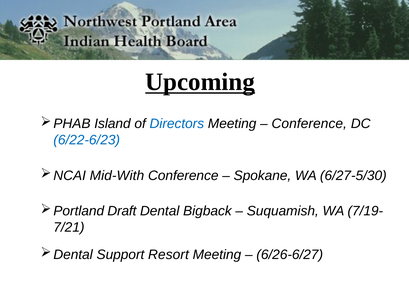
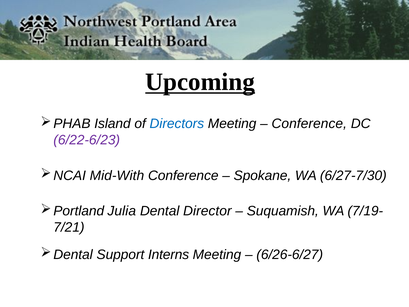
6/22-6/23 colour: blue -> purple (87, 140)
6/27-5/30: 6/27-5/30 -> 6/27-7/30 (353, 175)
Draft: Draft -> Julia (122, 211)
Bigback: Bigback -> Director (207, 211)
Resort: Resort -> Interns (169, 255)
